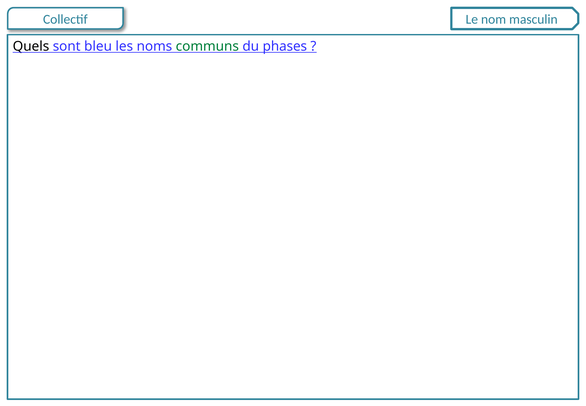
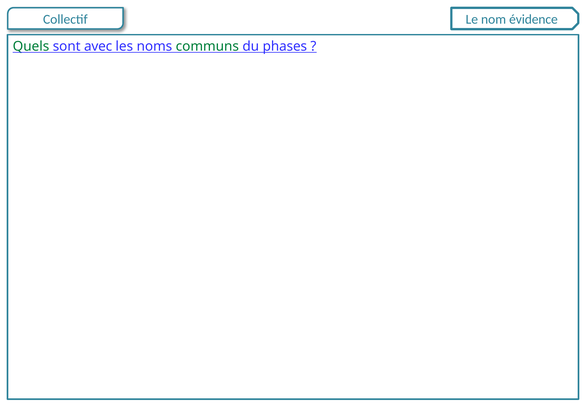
masculin: masculin -> évidence (533, 19)
Quels colour: black -> green (31, 46)
bleu: bleu -> avec (98, 46)
